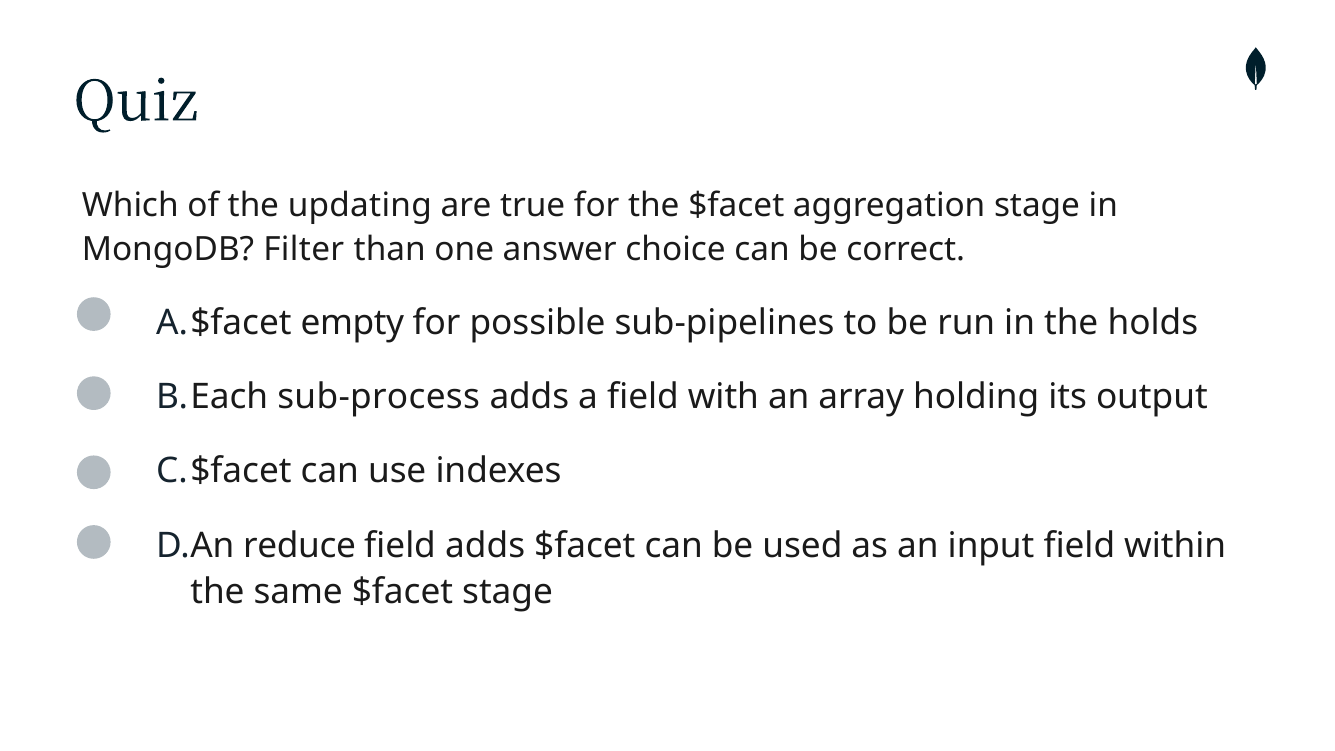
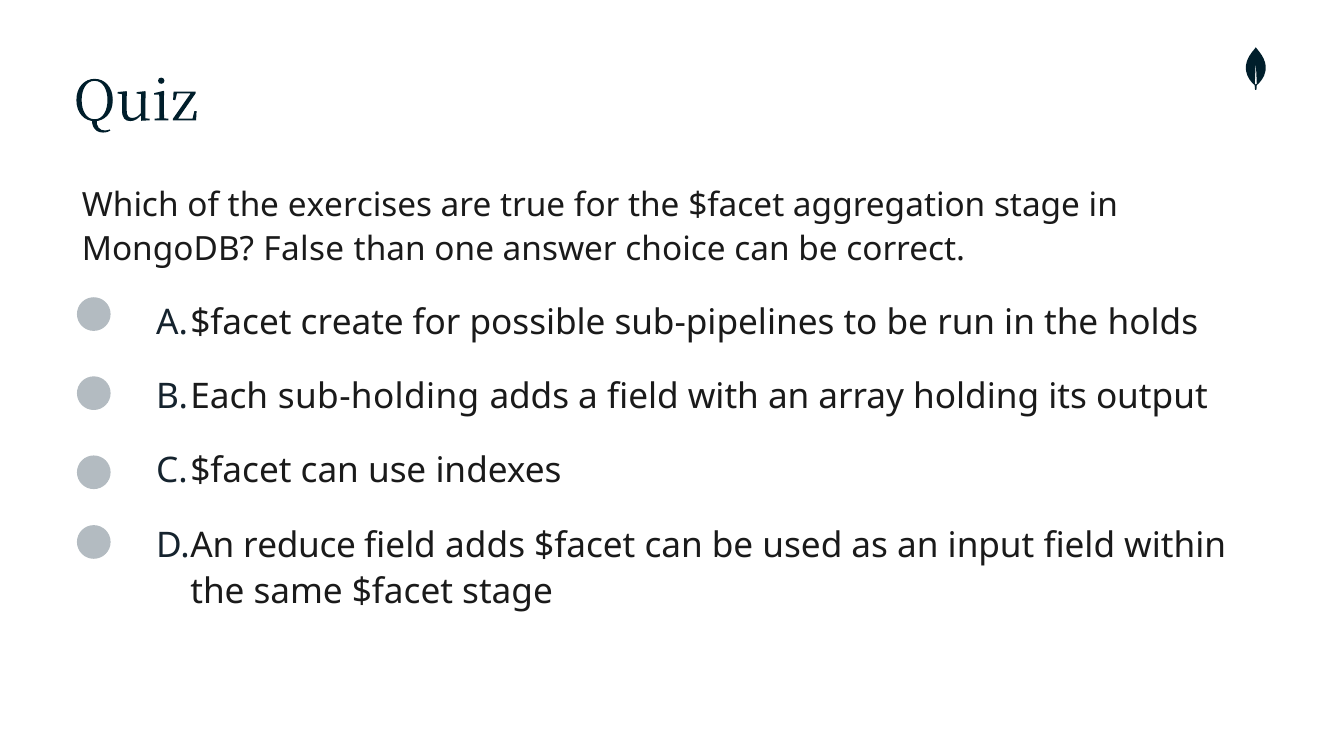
updating: updating -> exercises (360, 205)
Filter: Filter -> False (304, 249)
empty: empty -> create (352, 323)
sub-process: sub-process -> sub-holding (379, 397)
